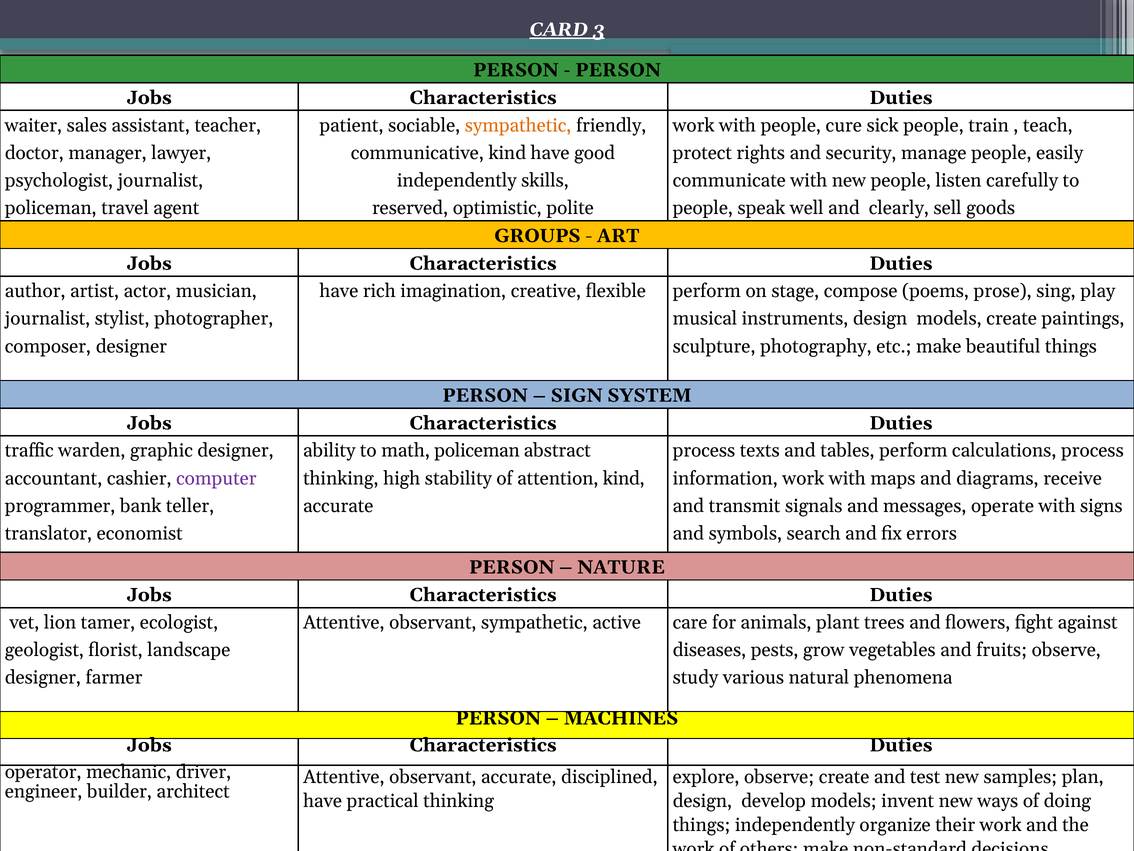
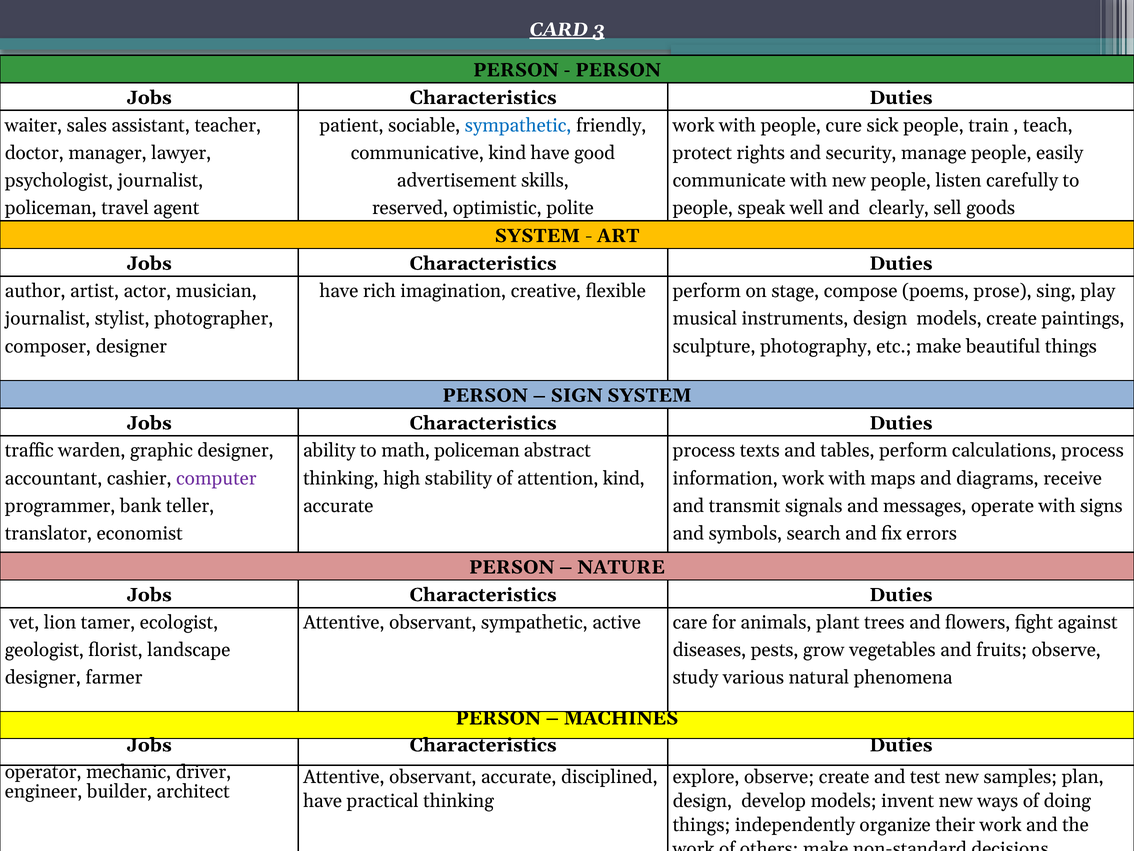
sympathetic colour: orange -> blue (518, 125)
independently: independently -> advertisement (457, 180)
GROUPS: GROUPS -> SYSTEM (537, 236)
